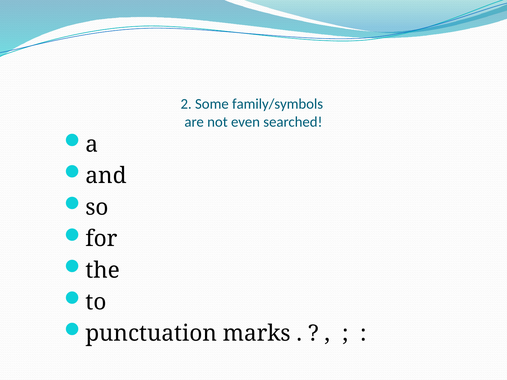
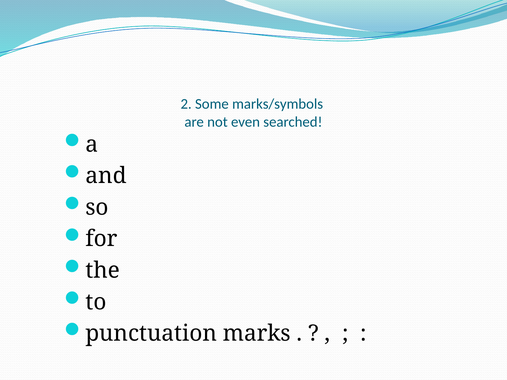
family/symbols: family/symbols -> marks/symbols (278, 104)
